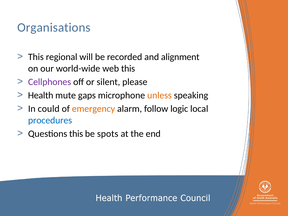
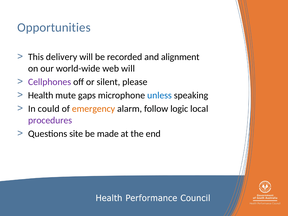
Organisations: Organisations -> Opportunities (54, 28)
regional: regional -> delivery (62, 57)
web this: this -> will (128, 68)
unless colour: orange -> blue (159, 95)
procedures colour: blue -> purple (50, 120)
Questions this: this -> site (76, 134)
spots: spots -> made (108, 134)
